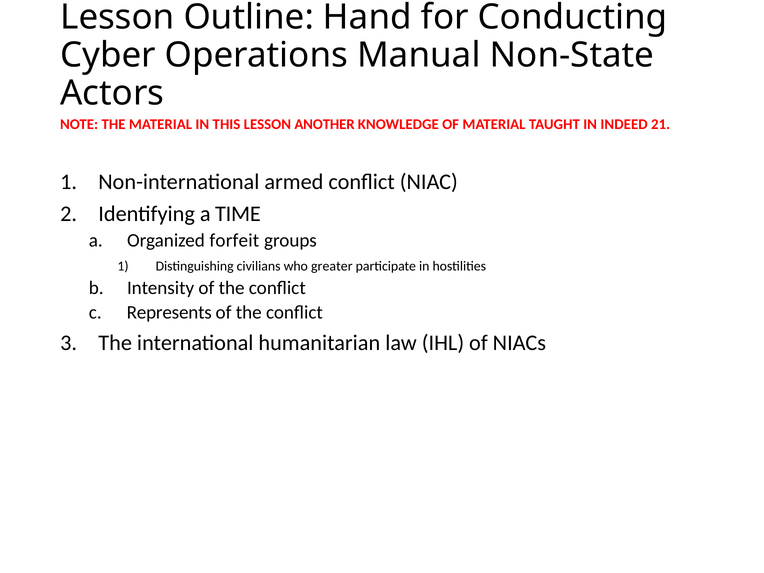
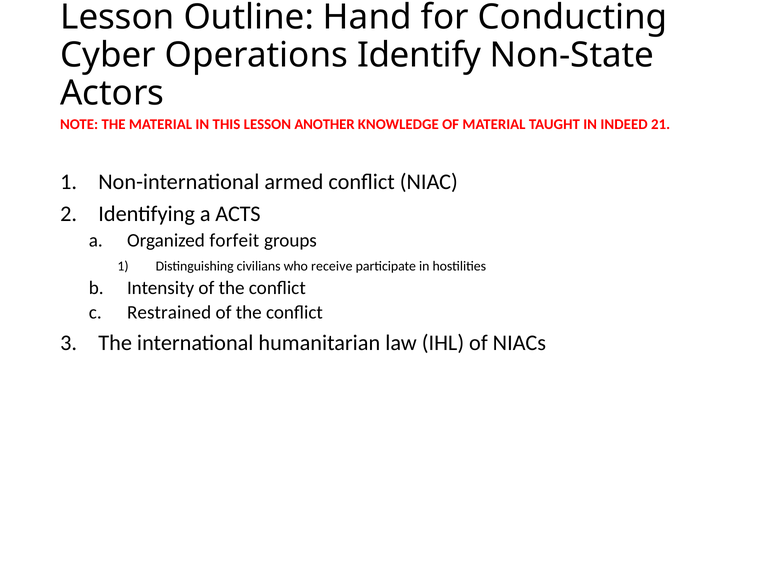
Manual: Manual -> Identify (419, 55)
TIME: TIME -> ACTS (238, 214)
greater: greater -> receive (332, 266)
Represents: Represents -> Restrained (169, 312)
